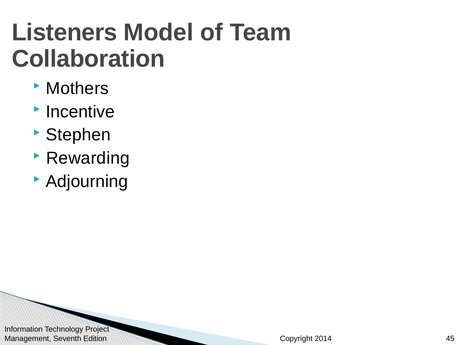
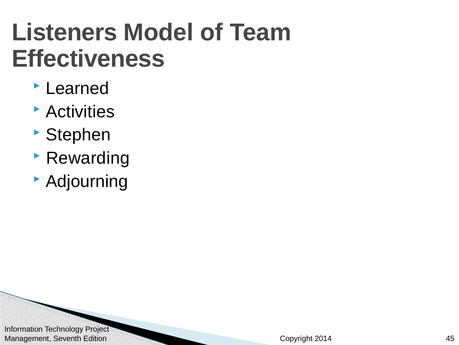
Collaboration: Collaboration -> Effectiveness (88, 59)
Mothers: Mothers -> Learned (77, 88)
Incentive: Incentive -> Activities (80, 111)
